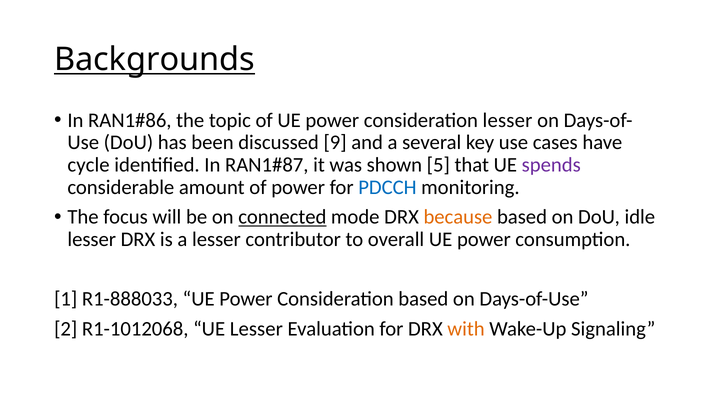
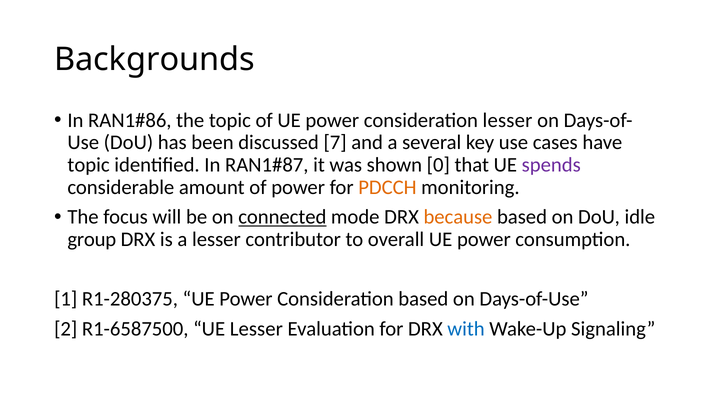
Backgrounds underline: present -> none (154, 60)
9: 9 -> 7 (335, 142)
cycle: cycle -> topic (89, 165)
5: 5 -> 0 (438, 165)
PDCCH colour: blue -> orange (387, 187)
lesser: lesser -> group (92, 239)
R1-888033: R1-888033 -> R1-280375 (130, 298)
R1-1012068: R1-1012068 -> R1-6587500 (135, 328)
with colour: orange -> blue (466, 328)
